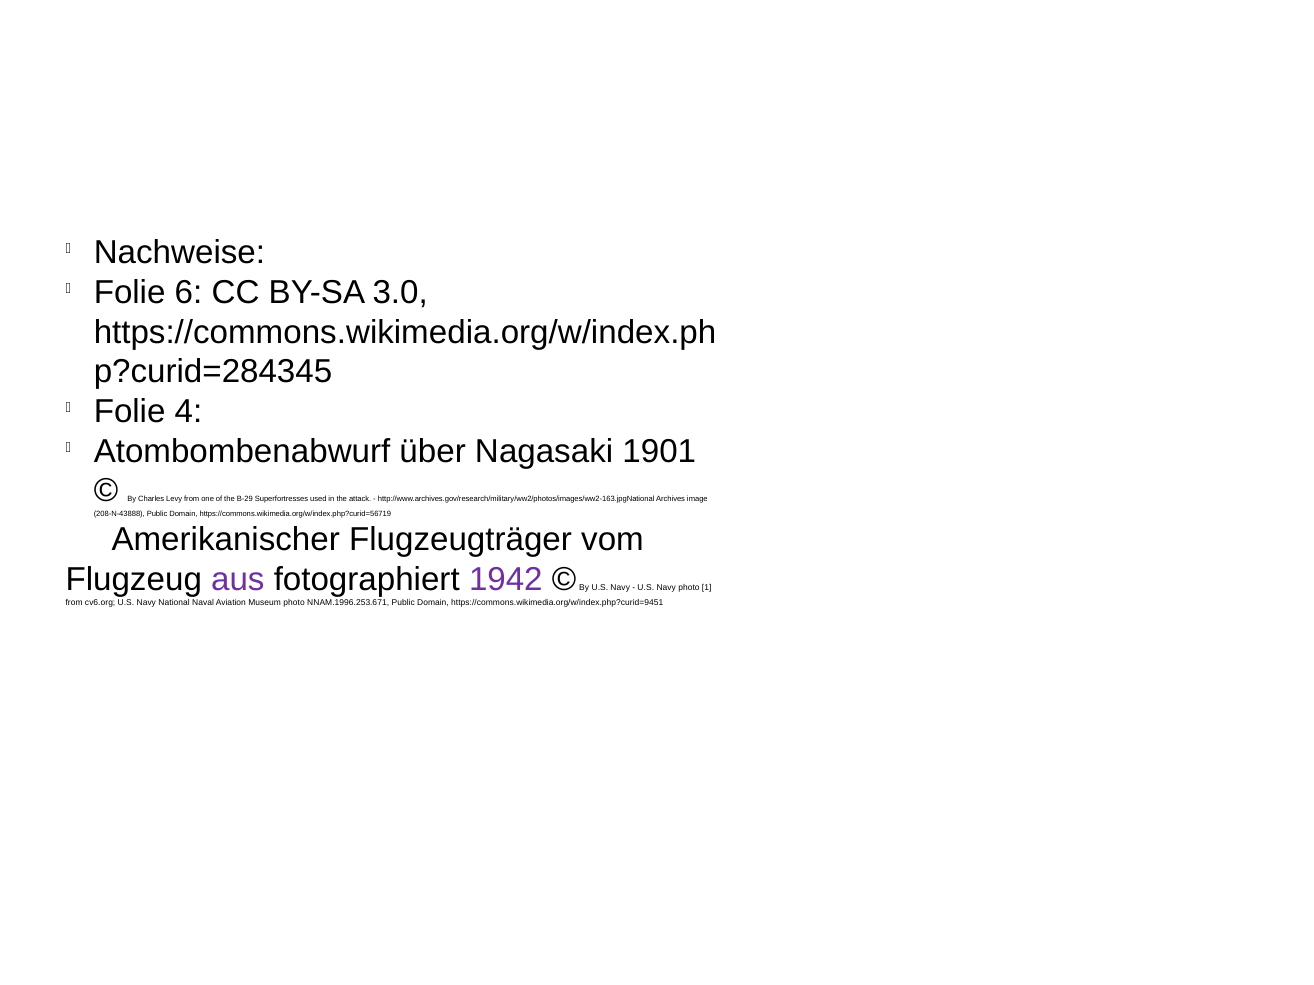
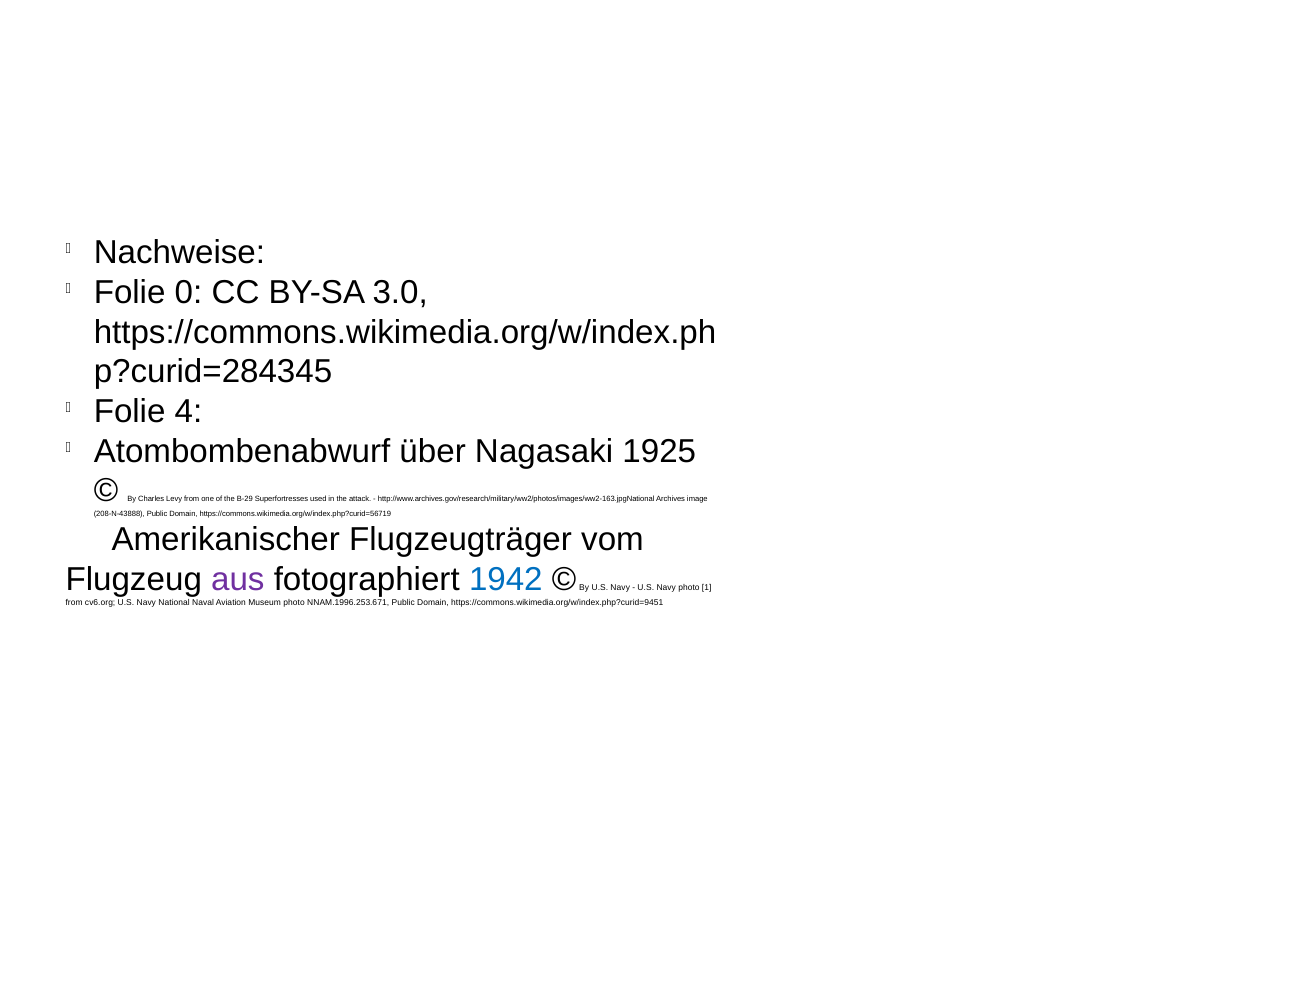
6: 6 -> 0 (189, 293)
1901: 1901 -> 1925 (659, 452)
1942 colour: purple -> blue (506, 580)
